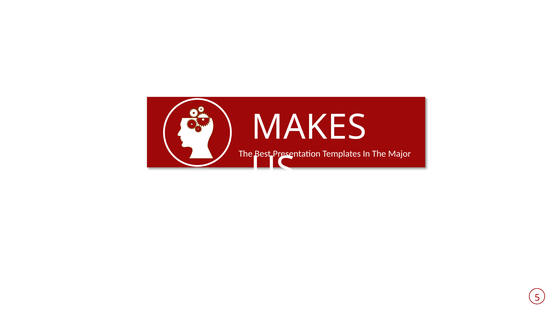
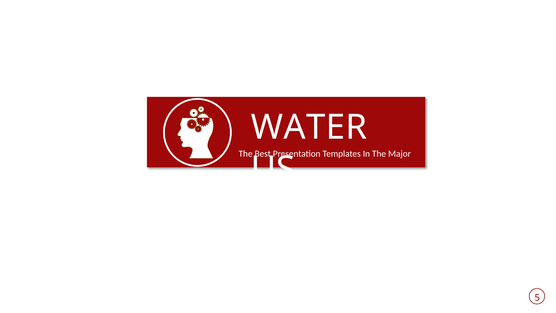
MAKES: MAKES -> WATER (309, 127)
